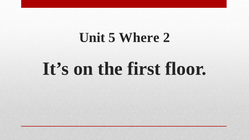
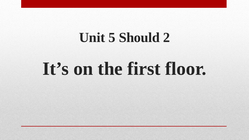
Where: Where -> Should (139, 38)
